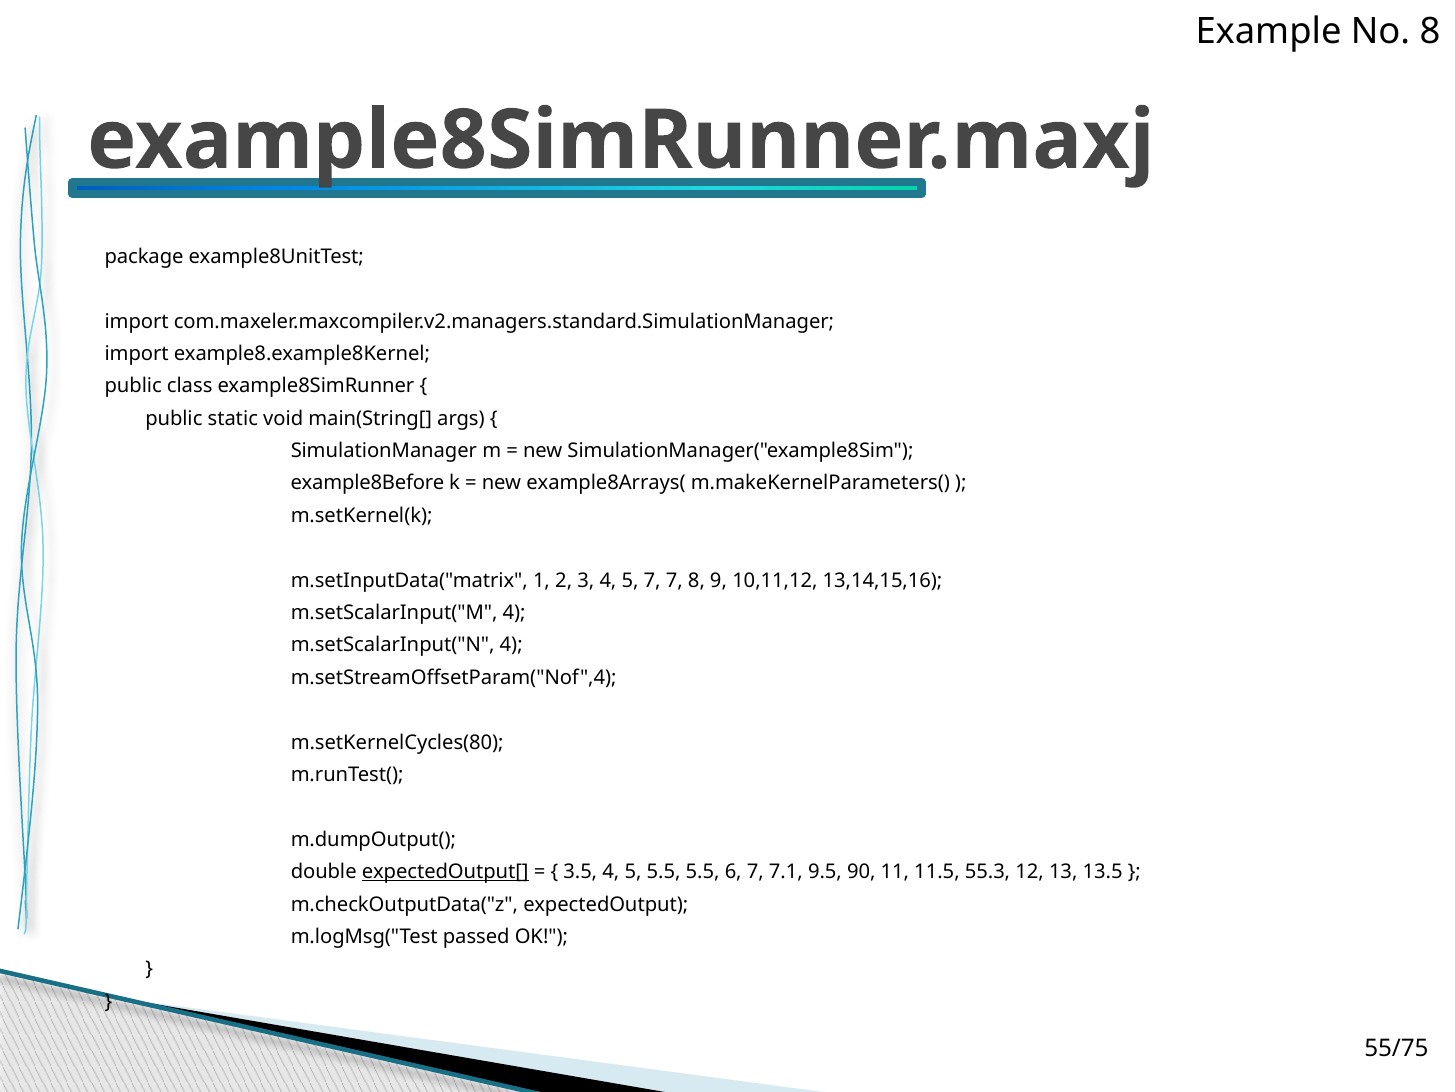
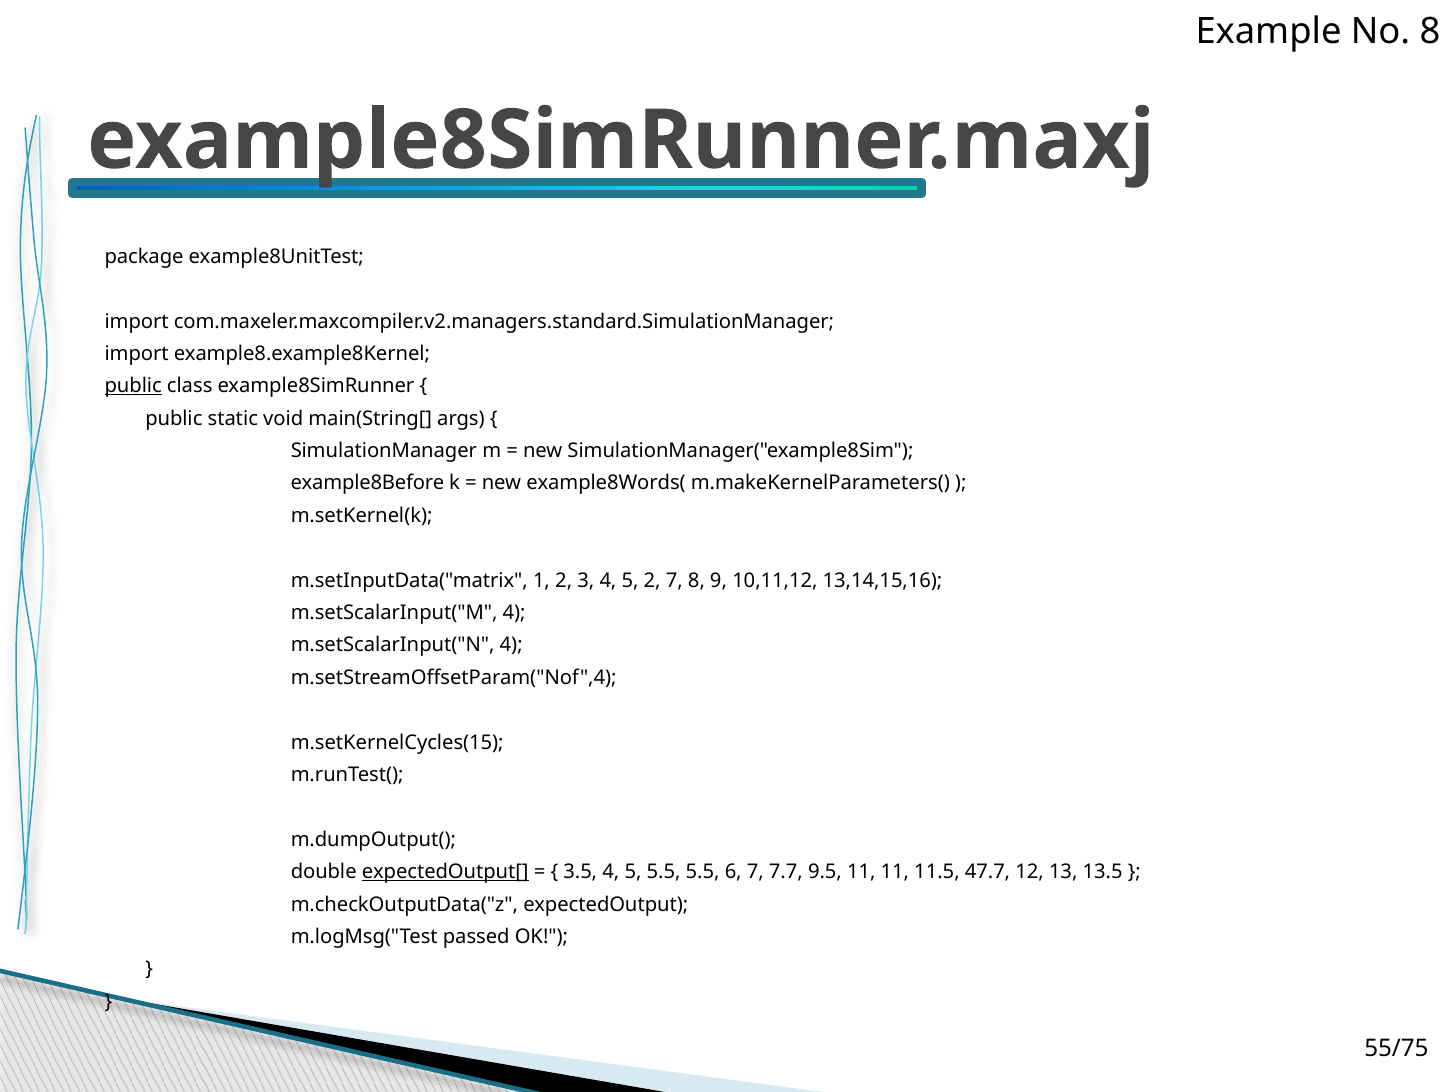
public underline: none -> present (133, 386)
example8Arrays(: example8Arrays( -> example8Words( (606, 483)
5 7: 7 -> 2 (652, 580)
m.setKernelCycles(80: m.setKernelCycles(80 -> m.setKernelCycles(15 (397, 742)
7.1: 7.1 -> 7.7 (786, 871)
9.5 90: 90 -> 11 (861, 871)
55.3: 55.3 -> 47.7 (988, 871)
